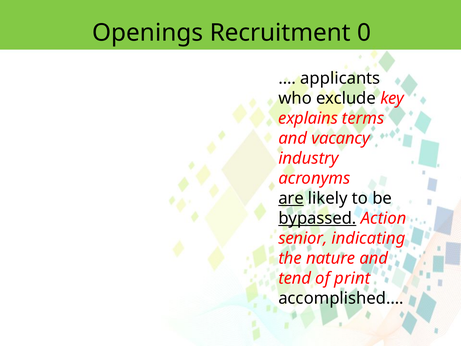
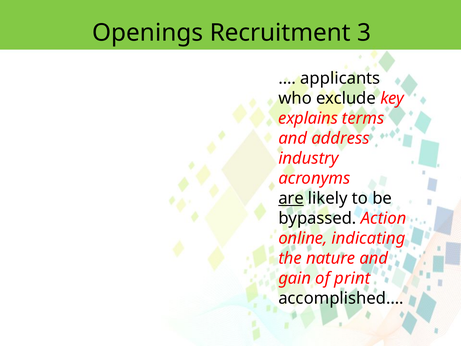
0: 0 -> 3 (364, 33)
vacancy: vacancy -> address (341, 138)
bypassed underline: present -> none (317, 218)
senior: senior -> online (303, 238)
tend: tend -> gain (295, 278)
